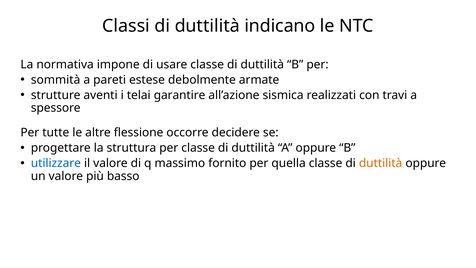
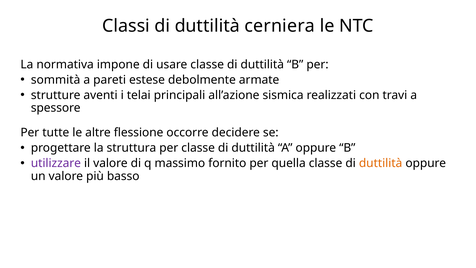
indicano: indicano -> cerniera (280, 26)
garantire: garantire -> principali (180, 95)
utilizzare colour: blue -> purple (56, 163)
